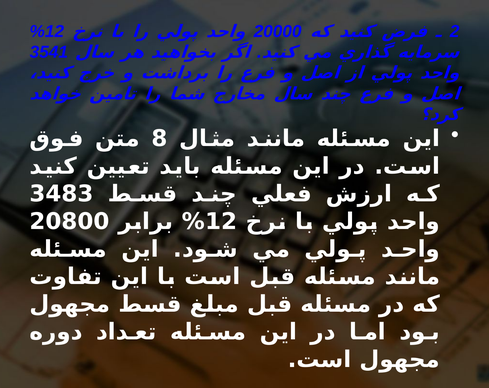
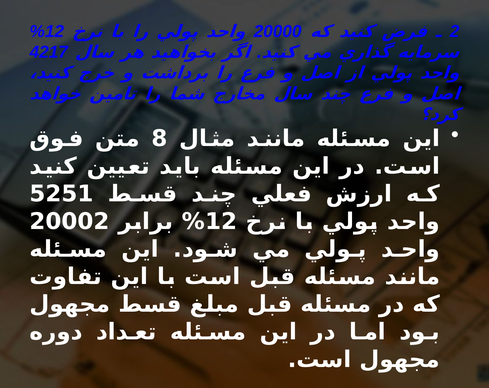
3541: 3541 -> 4217 (49, 52)
3483: 3483 -> 5251 (62, 194)
20800: 20800 -> 20002 (70, 222)
